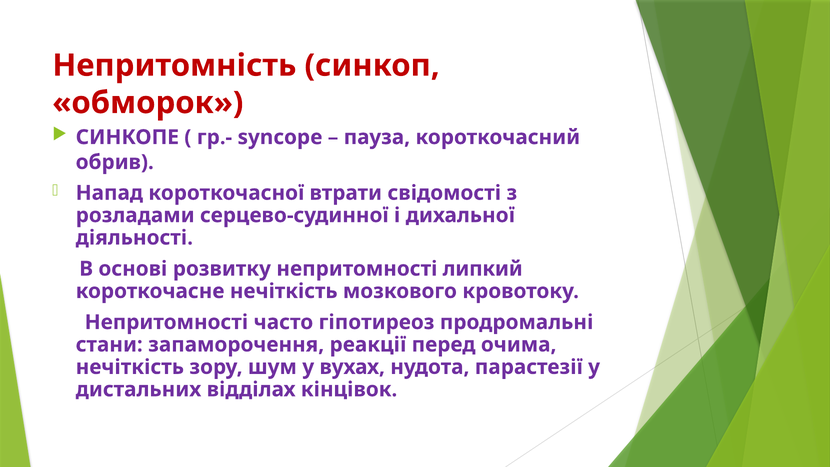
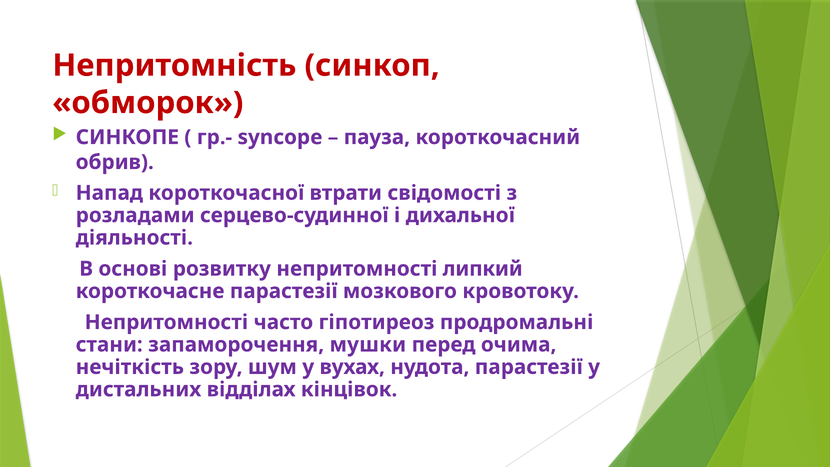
короткочасне нечіткість: нечіткість -> парастезії (284, 291)
реакції: реакції -> мушки (368, 345)
